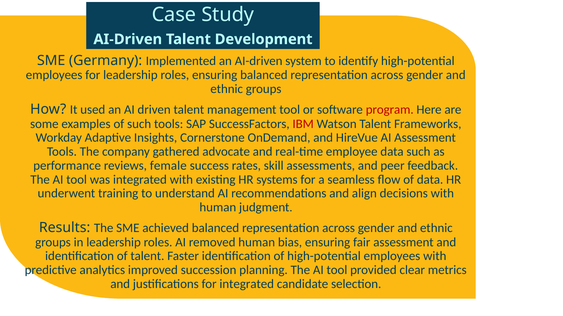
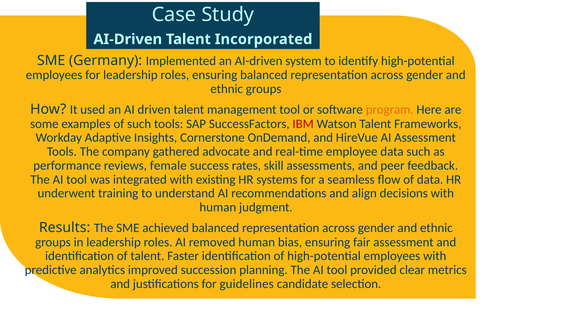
Development: Development -> Incorporated (264, 39)
program colour: red -> orange (390, 110)
for integrated: integrated -> guidelines (247, 284)
